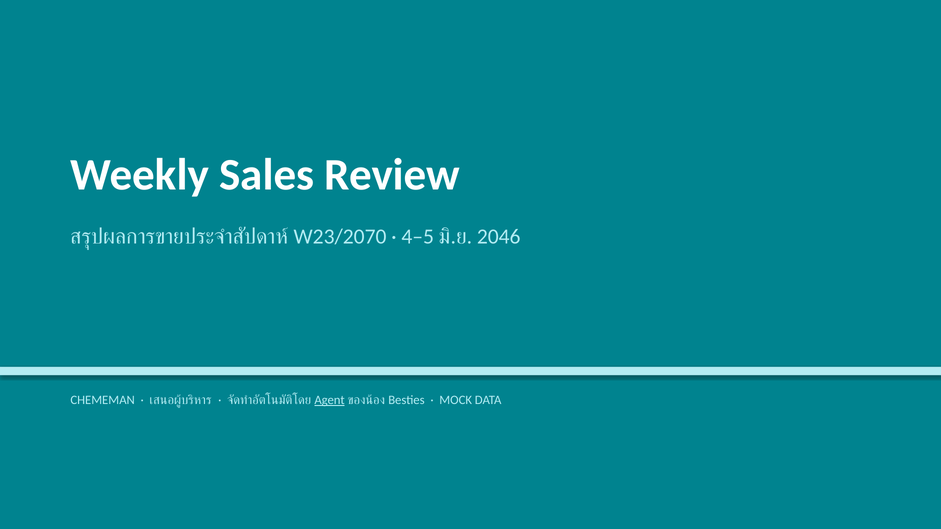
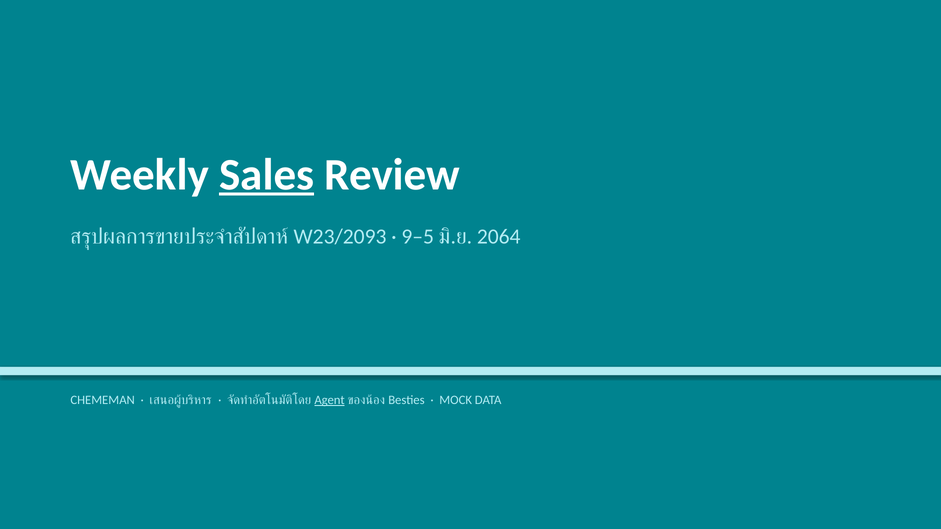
Sales underline: none -> present (267, 175)
W23/2070: W23/2070 -> W23/2093 (340, 237)
4–5: 4–5 -> 9–5 (418, 237)
2046: 2046 -> 2064 (499, 237)
